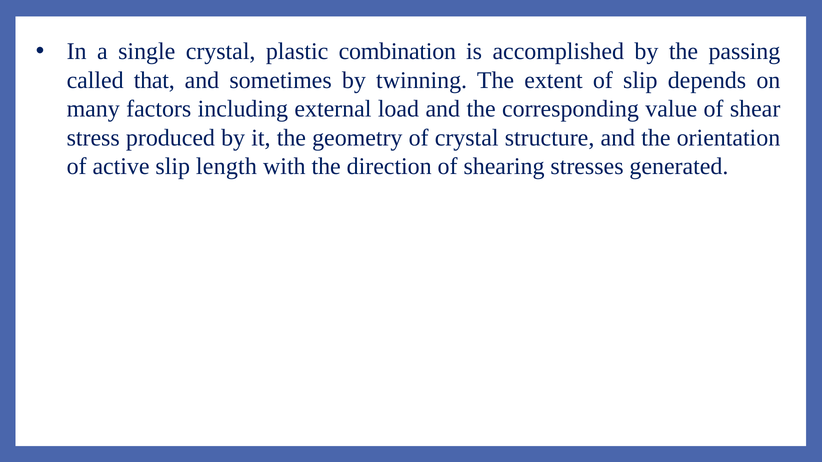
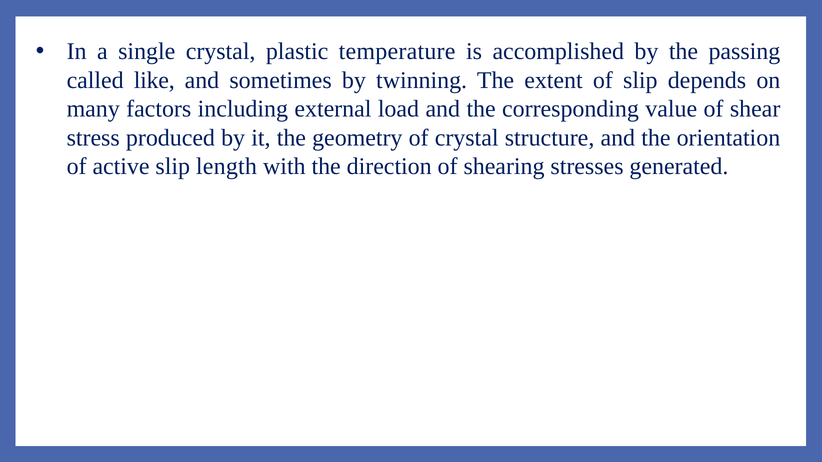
combination: combination -> temperature (397, 51)
that: that -> like (154, 80)
